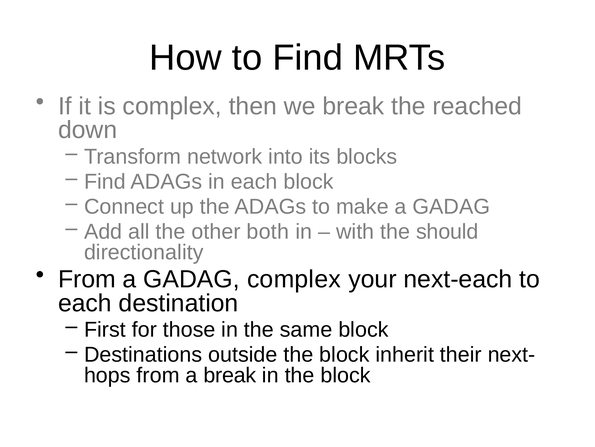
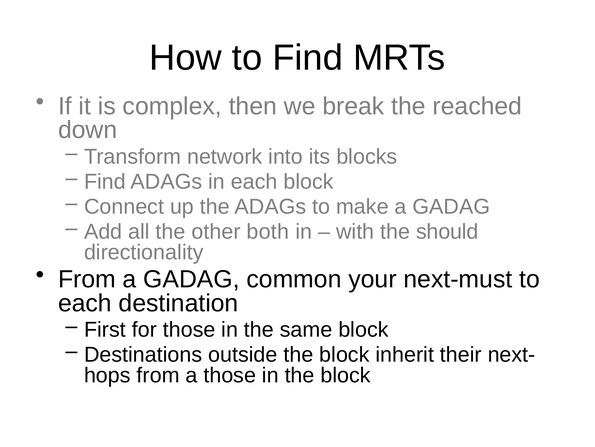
GADAG complex: complex -> common (294, 279)
next-each: next-each -> next-must (458, 279)
a break: break -> those (230, 375)
